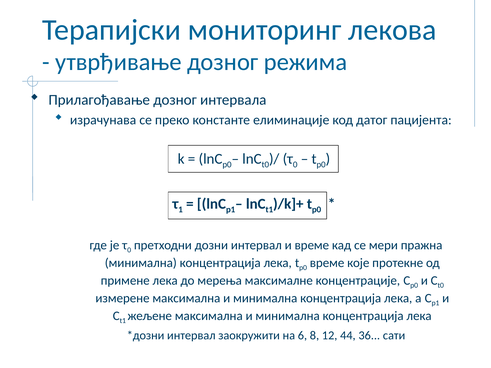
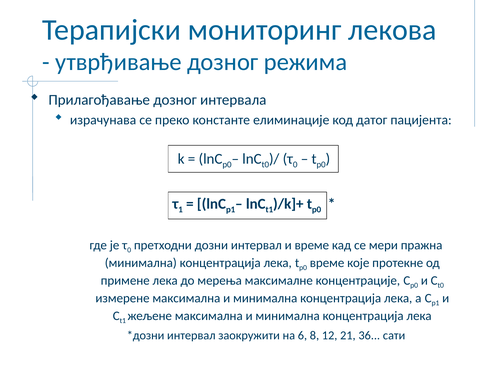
44: 44 -> 21 (348, 336)
